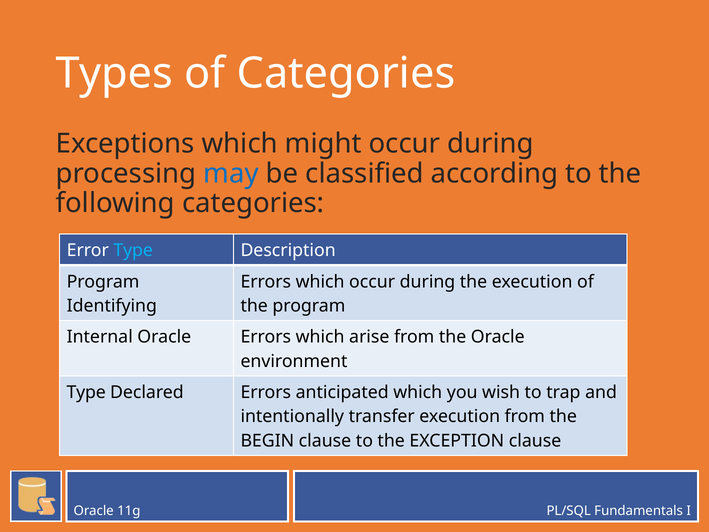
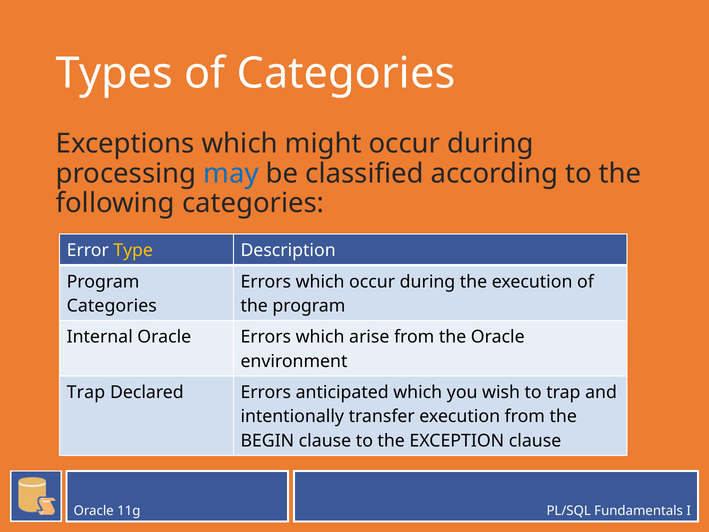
Type colour: light blue -> yellow (133, 250)
Identifying: Identifying -> Categories (112, 306)
Type: Type -> Trap (86, 392)
